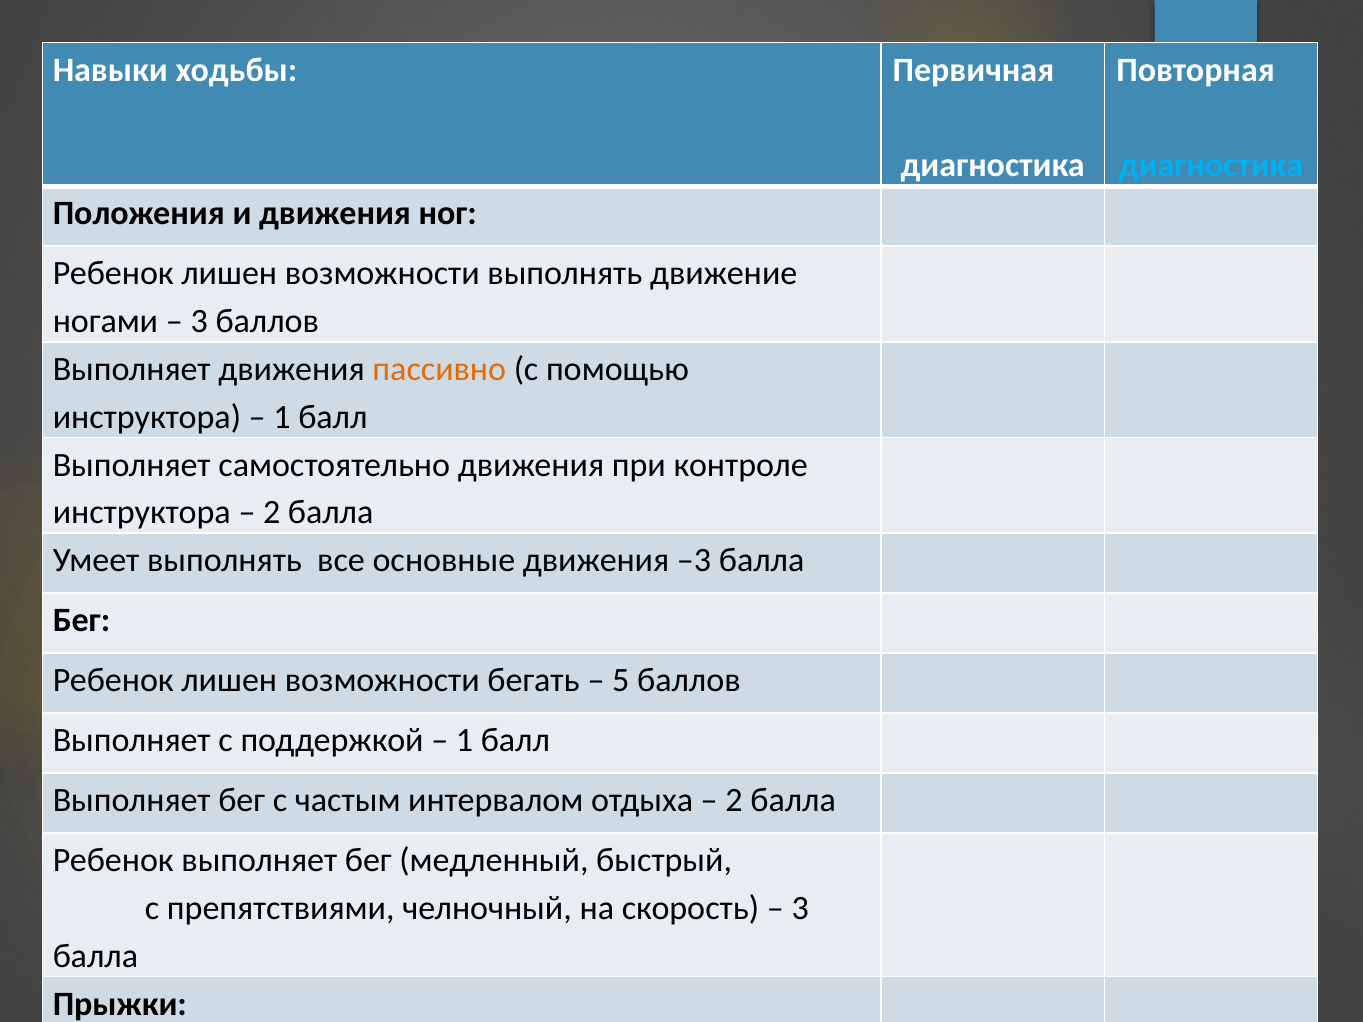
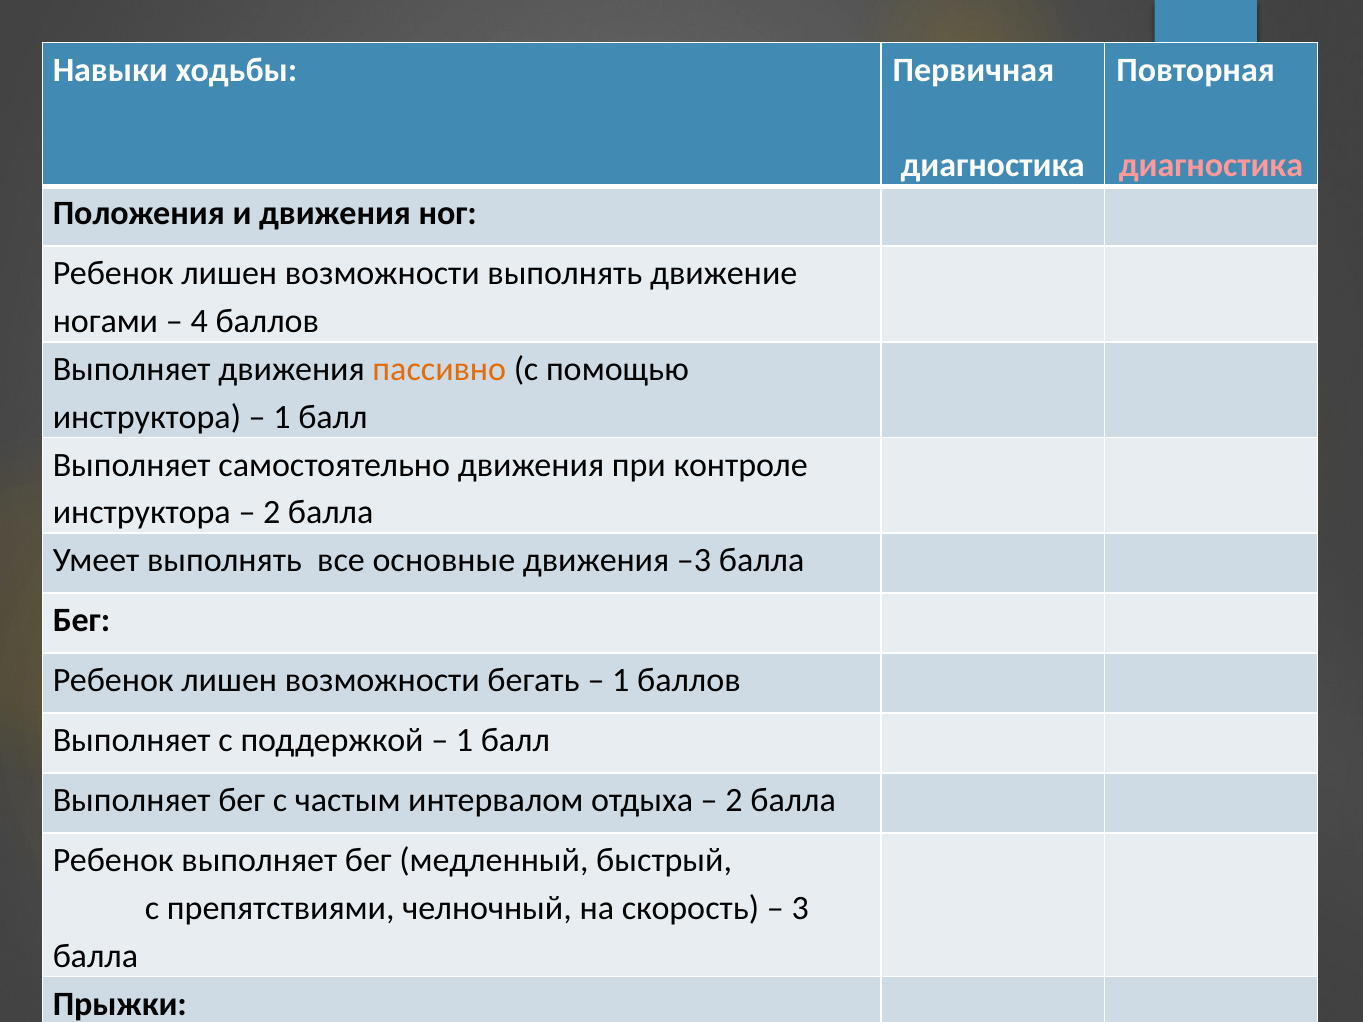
диагностика colour: light blue -> pink (1211, 166)
3: 3 -> 4 (199, 321)
5: 5 -> 1 (621, 681)
